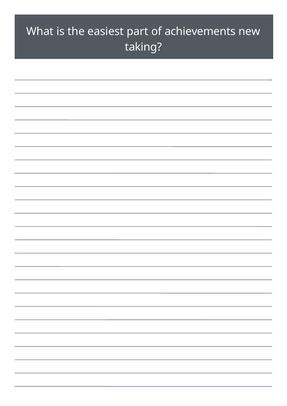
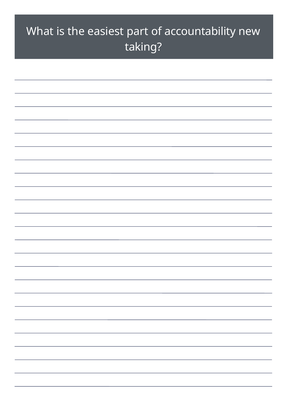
achievements: achievements -> accountability (200, 31)
